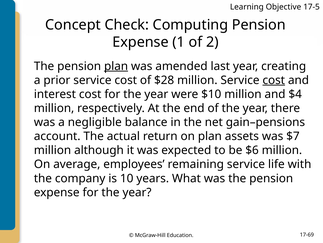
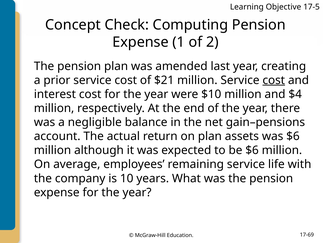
plan underline: present -> none (116, 66)
$28: $28 -> $21 (164, 80)
was $7: $7 -> $6 (293, 136)
